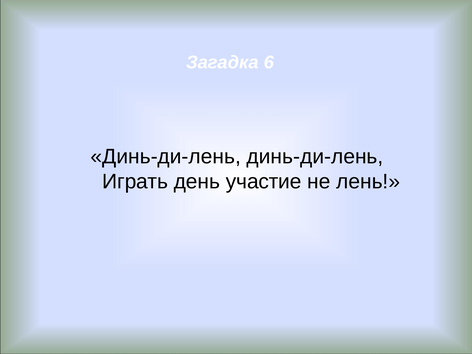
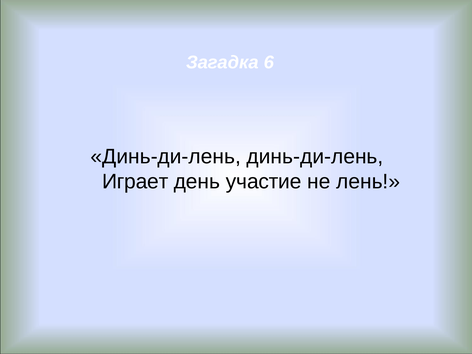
Играть: Играть -> Играет (135, 182)
